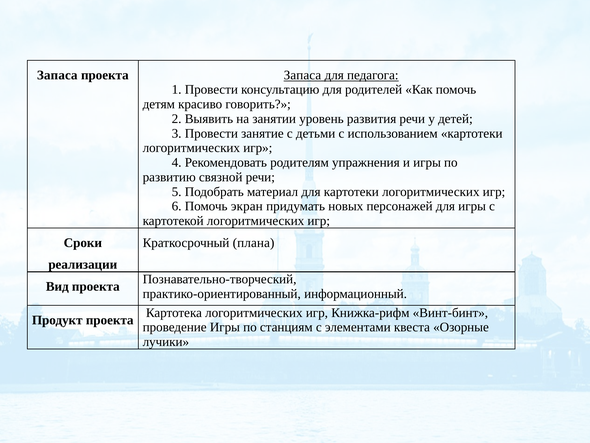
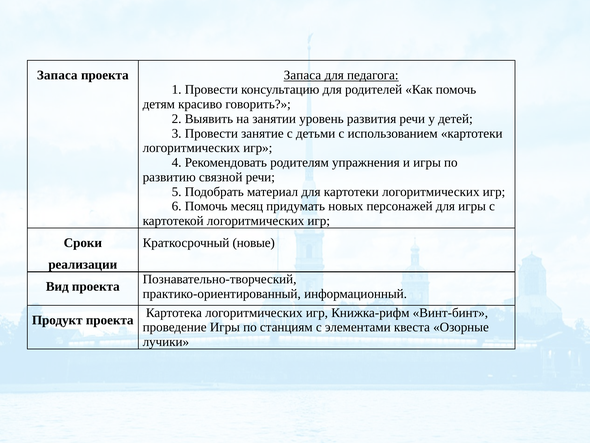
экран: экран -> месяц (247, 206)
плана: плана -> новые (254, 242)
